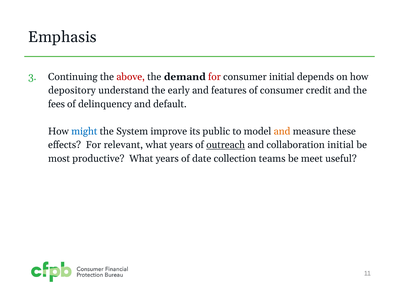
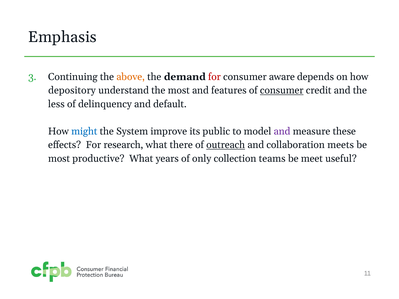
above colour: red -> orange (131, 77)
consumer initial: initial -> aware (282, 77)
the early: early -> most (179, 90)
consumer underline: none -> present (282, 90)
fees: fees -> less (56, 104)
and colour: orange -> purple (282, 131)
relevant: relevant -> research (123, 145)
years: years -> there (181, 145)
collaboration initial: initial -> meets (341, 145)
date: date -> only (202, 159)
